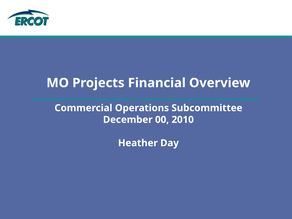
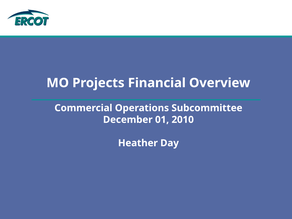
00: 00 -> 01 (162, 120)
